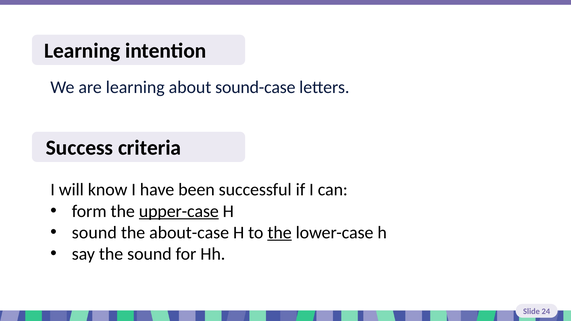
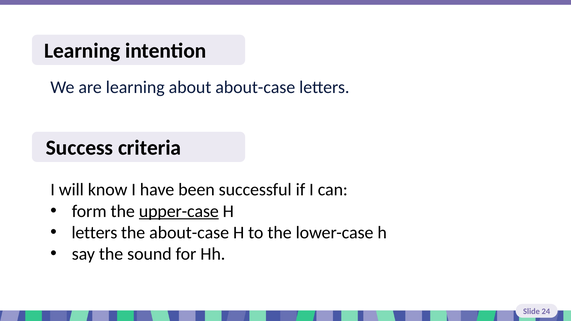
about sound-case: sound-case -> about-case (255, 87)
sound: sound -> letters (94, 233)
the underline: present -> none (280, 233)
